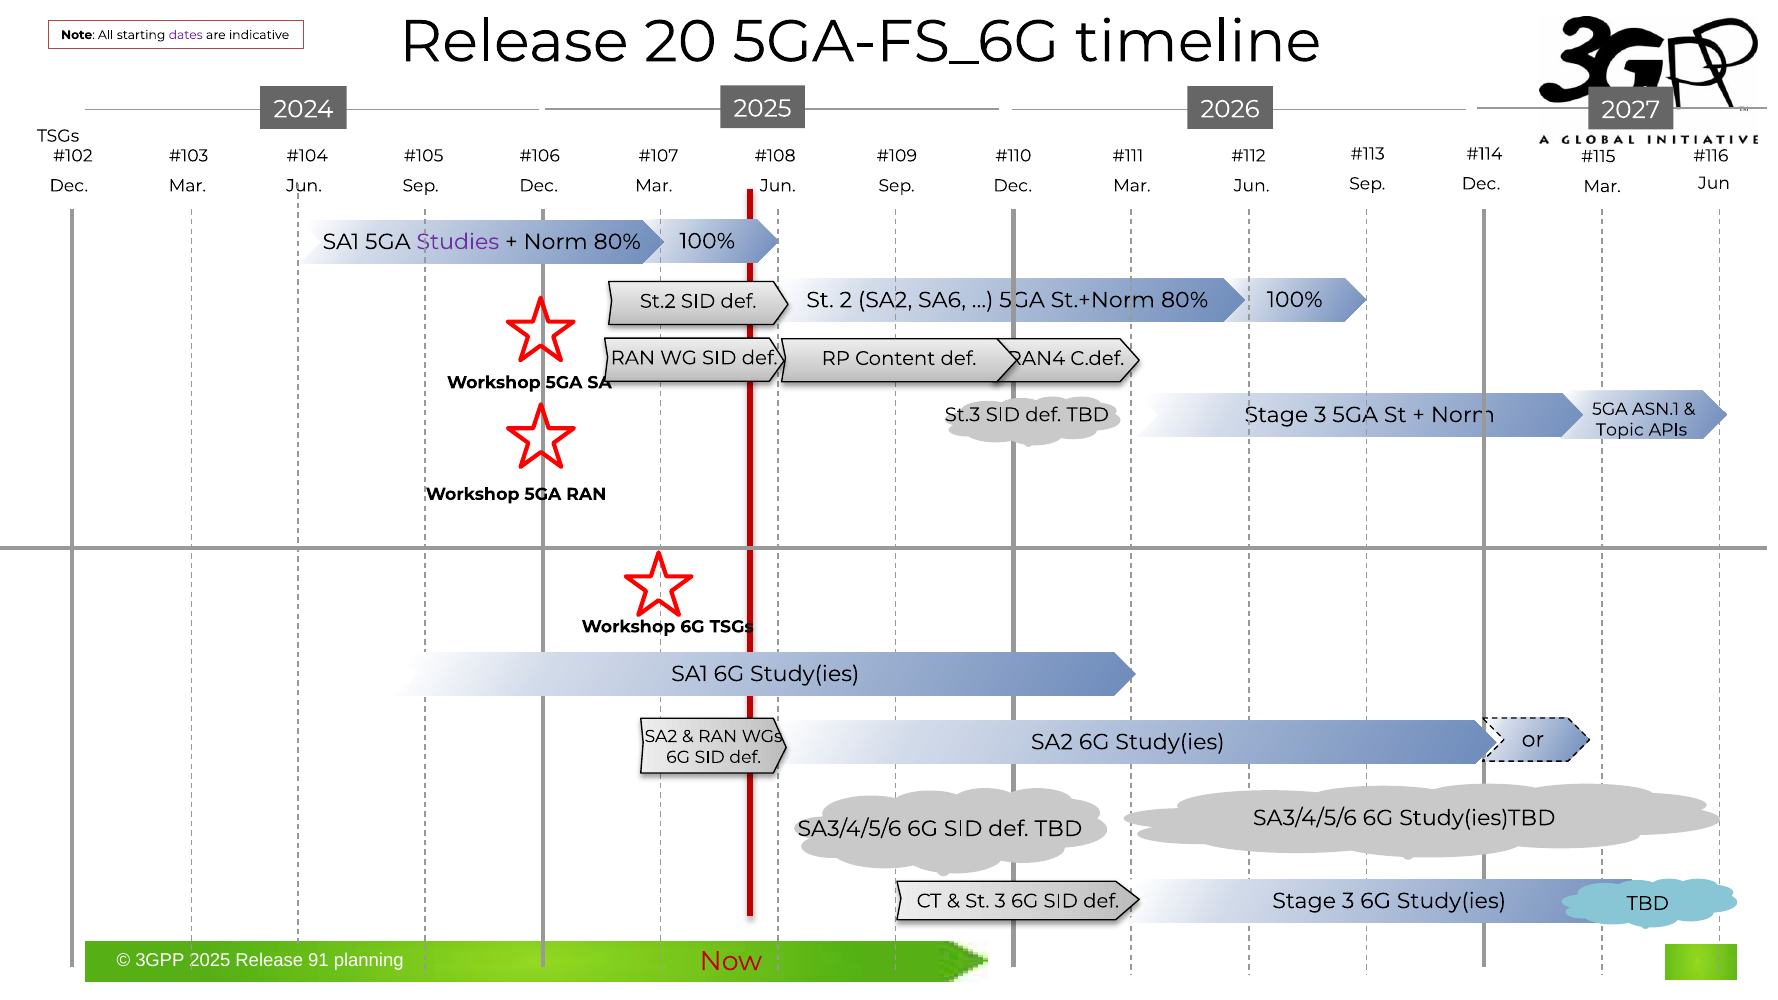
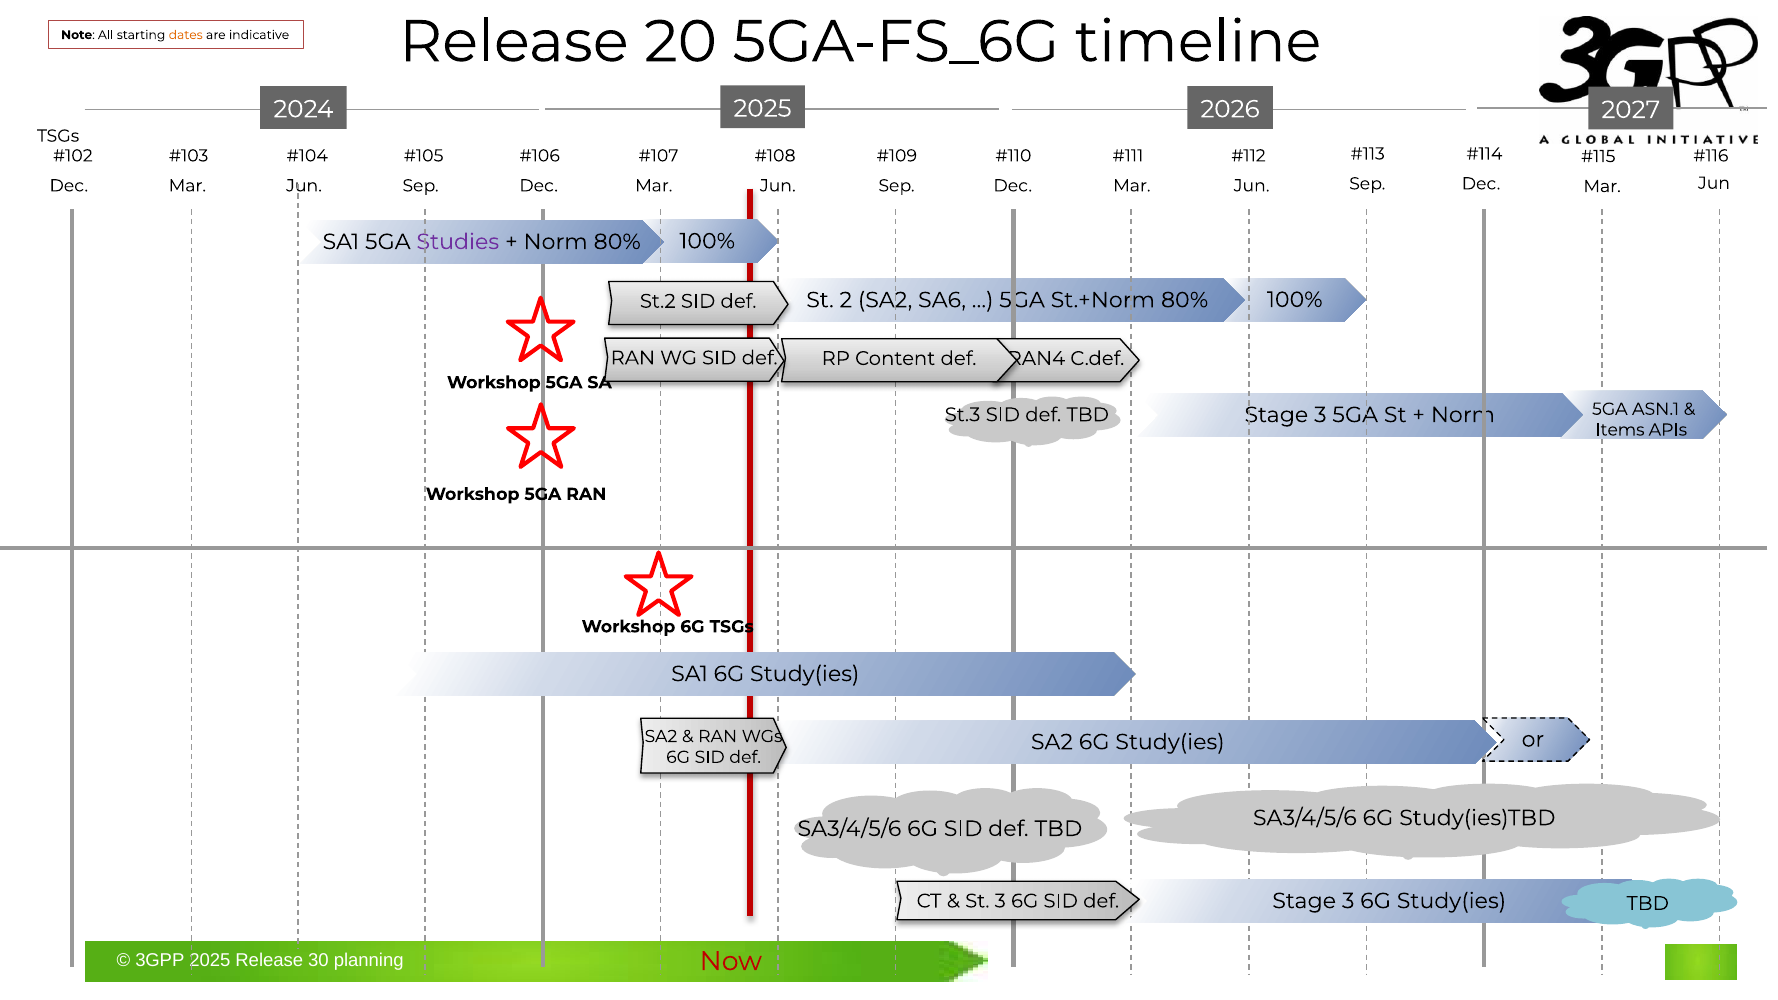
dates colour: purple -> orange (186, 35)
Topic: Topic -> Items (1620, 430)
91: 91 -> 30 (319, 961)
